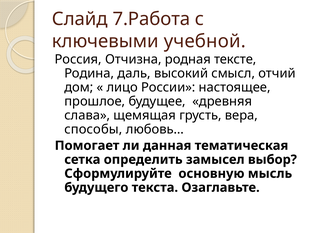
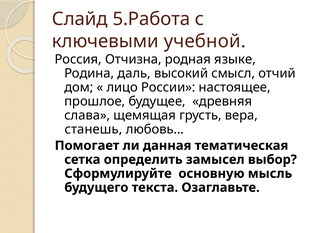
7.Работа: 7.Работа -> 5.Работа (151, 19)
тексте: тексте -> языке (235, 59)
способы: способы -> станешь (93, 129)
